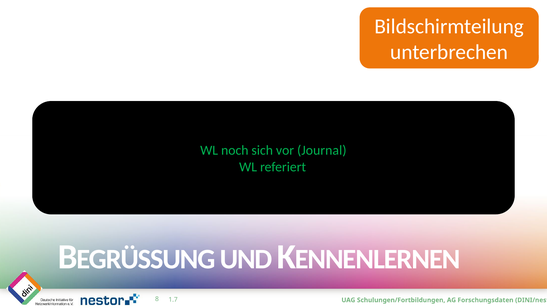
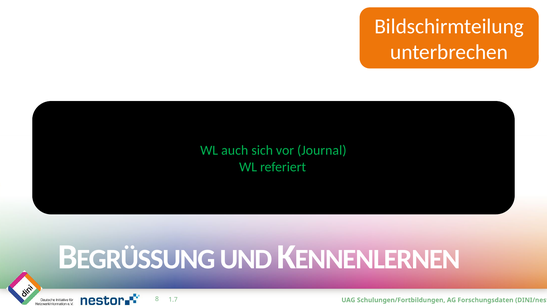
noch: noch -> auch (235, 150)
